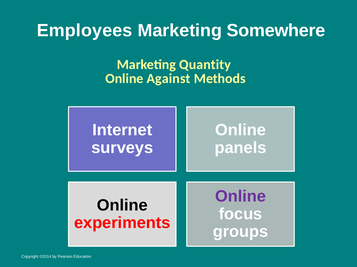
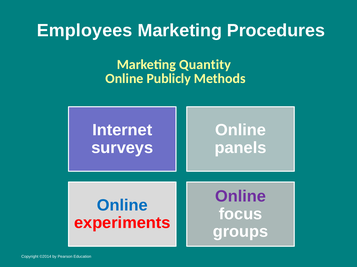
Somewhere: Somewhere -> Procedures (276, 31)
Against: Against -> Publicly (169, 79)
Online colour: black -> blue (122, 206)
